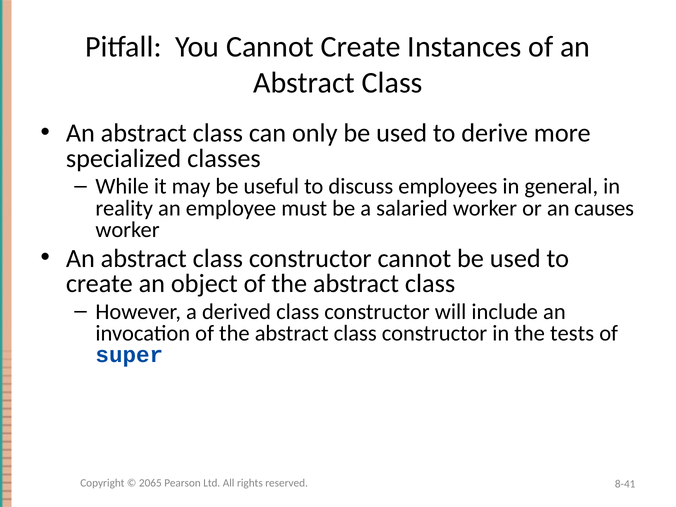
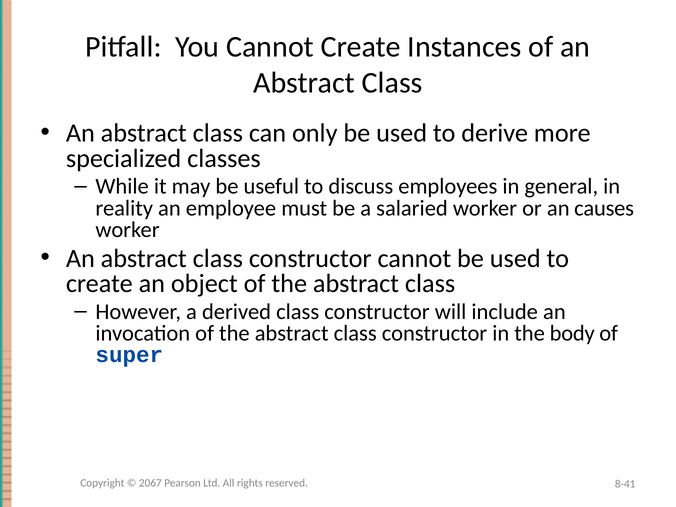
tests: tests -> body (572, 333)
2065: 2065 -> 2067 (150, 483)
